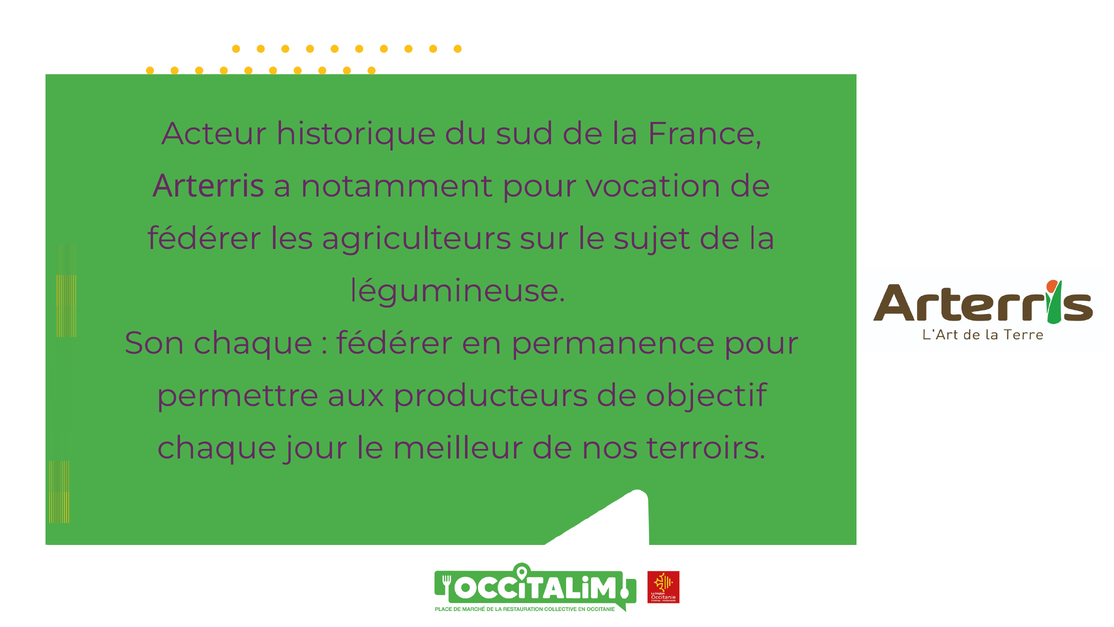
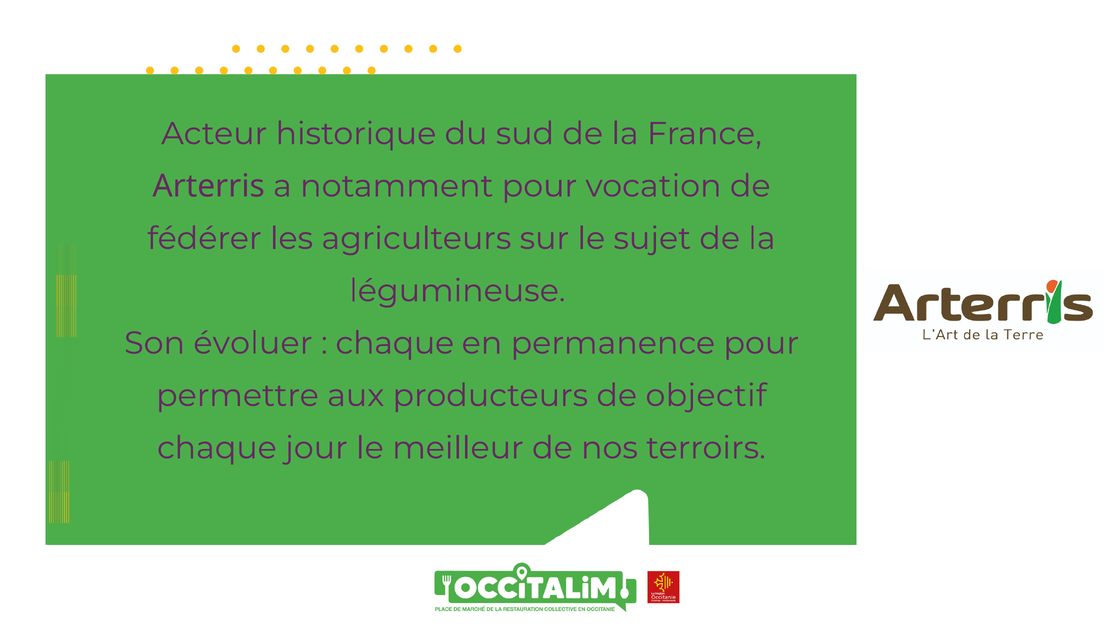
Son chaque: chaque -> évoluer (253, 343)
fédérer: fédérer -> chaque (395, 343)
